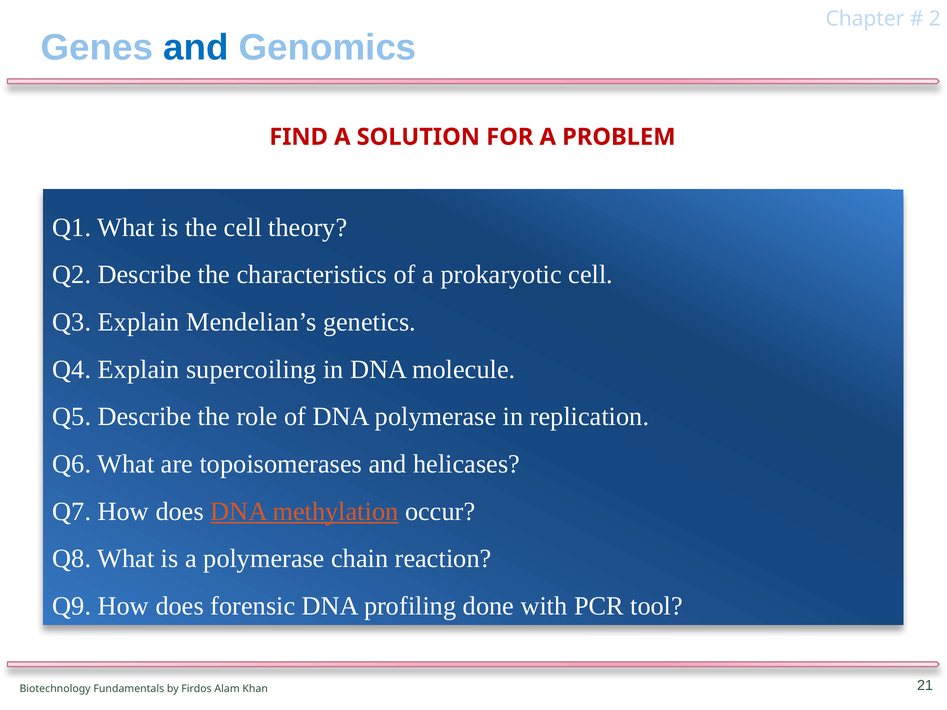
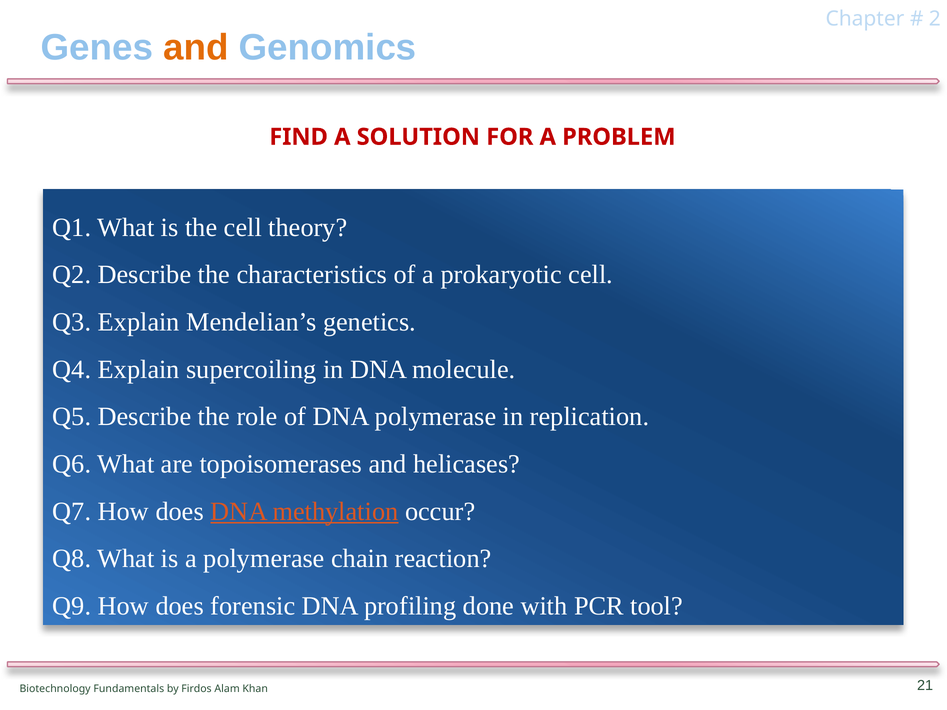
and colour: blue -> orange (196, 48)
